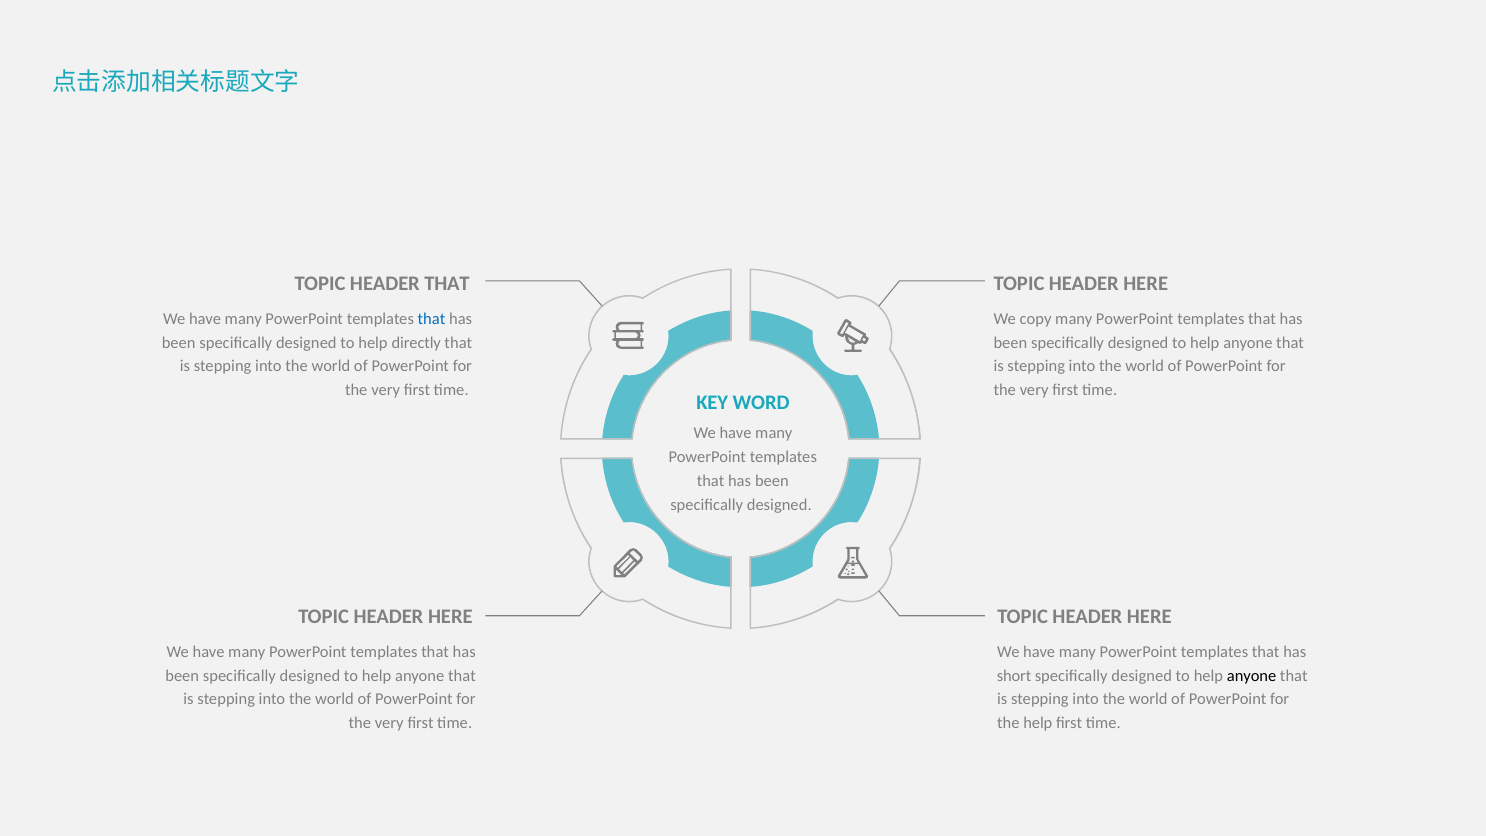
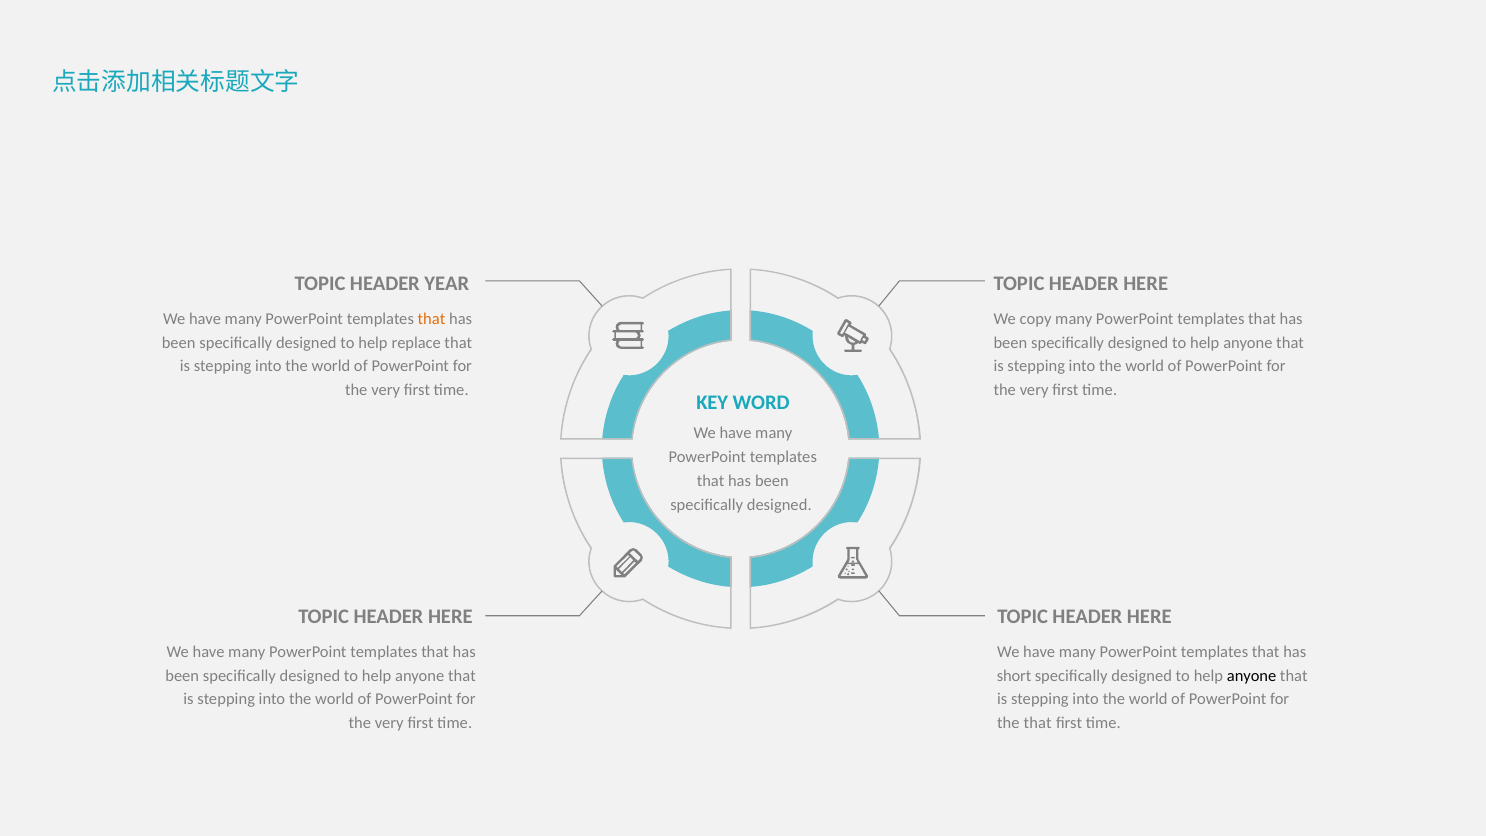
HEADER THAT: THAT -> YEAR (447, 284)
that colour: blue -> orange (432, 319)
directly: directly -> replace (416, 343)
the help: help -> that (1038, 723)
